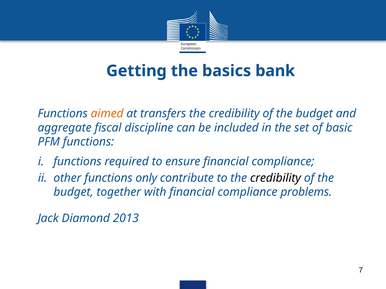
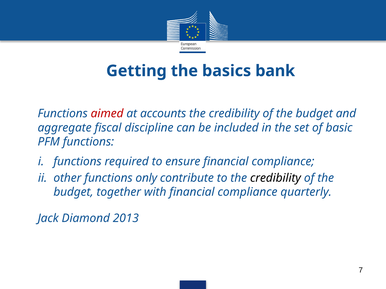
aimed colour: orange -> red (107, 114)
transfers: transfers -> accounts (163, 114)
problems: problems -> quarterly (306, 192)
